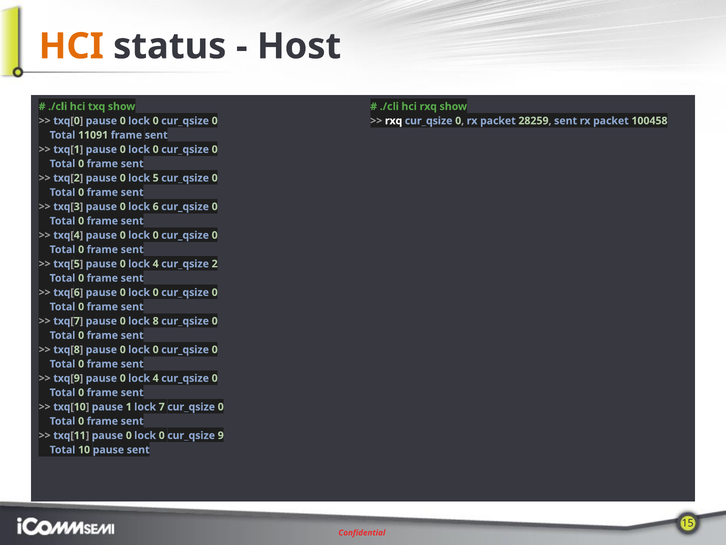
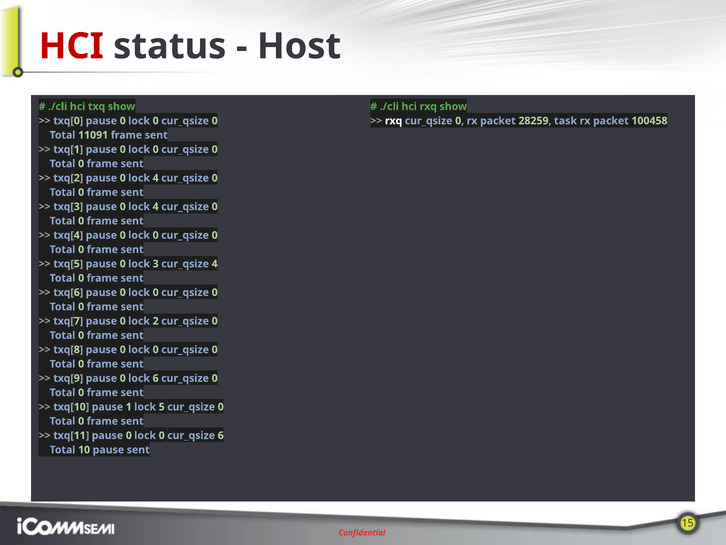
HCI colour: orange -> red (71, 46)
28259 sent: sent -> task (566, 121)
5: 5 -> 4 (156, 178)
6: 6 -> 4 (156, 206)
4: 4 -> 3 (156, 264)
2: 2 -> 4 (215, 264)
8: 8 -> 2 (156, 321)
4: 4 -> 6 (156, 378)
7: 7 -> 5 (162, 407)
9: 9 -> 6 (221, 435)
